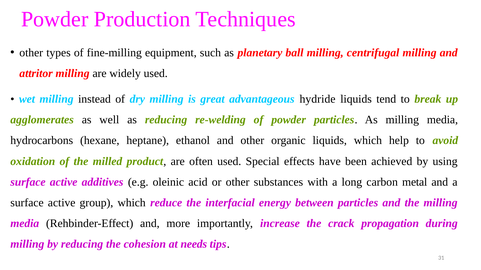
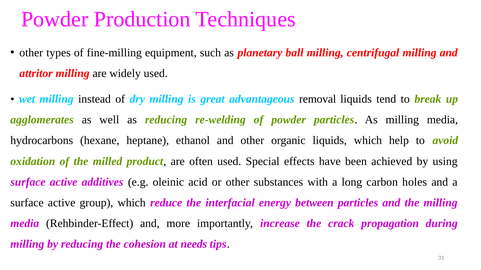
hydride: hydride -> removal (318, 99)
metal: metal -> holes (415, 182)
